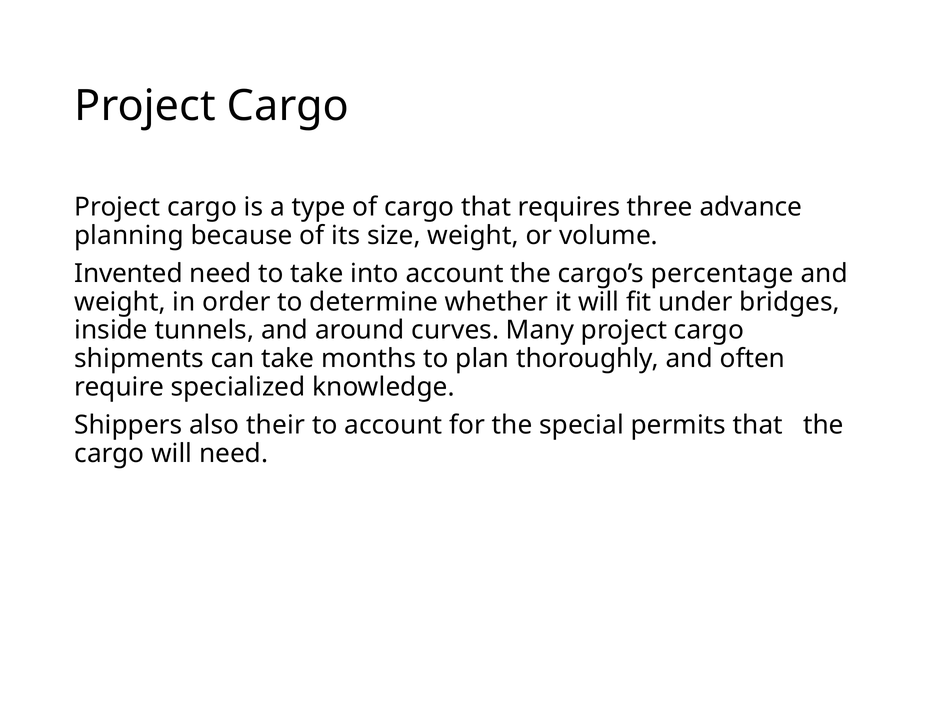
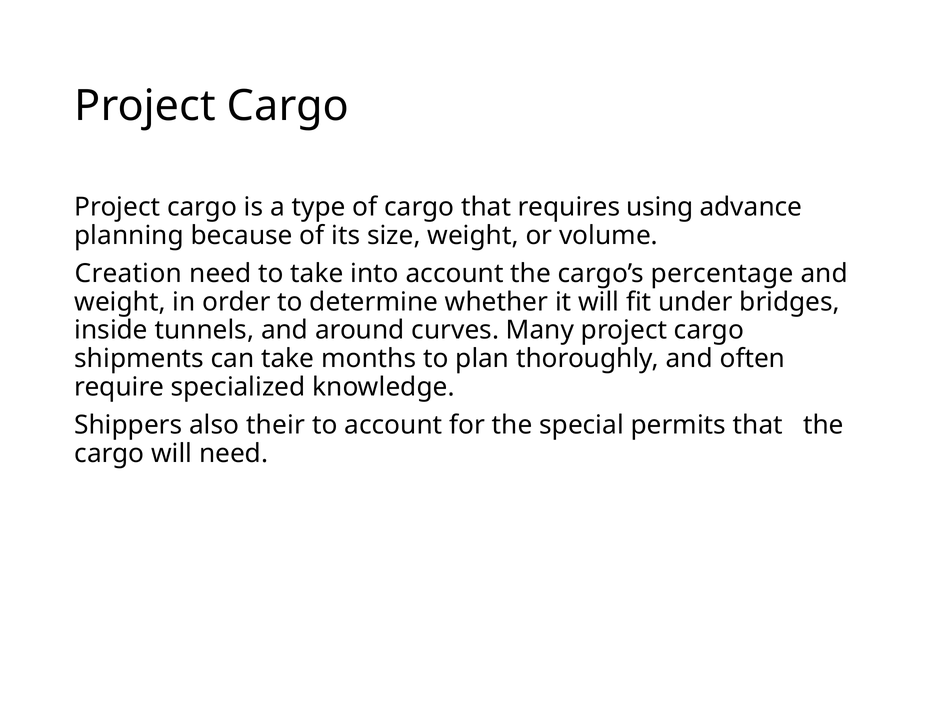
three: three -> using (660, 207)
Invented: Invented -> Creation (128, 274)
